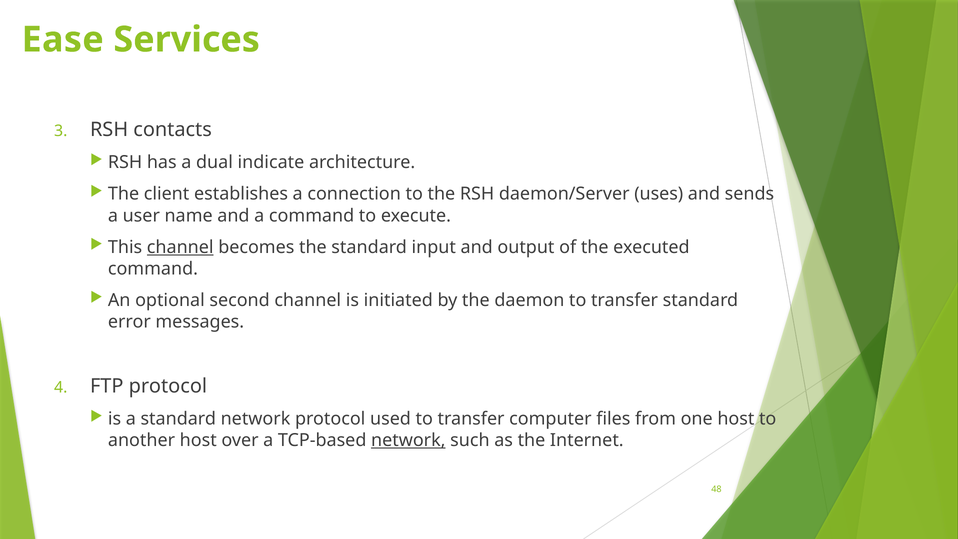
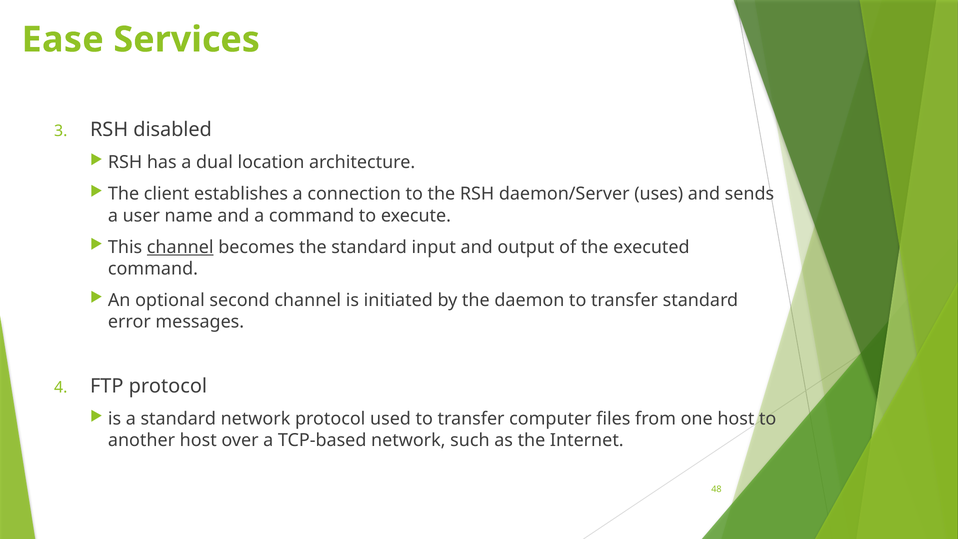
contacts: contacts -> disabled (173, 130)
indicate: indicate -> location (271, 162)
network underline: present -> none (408, 440)
